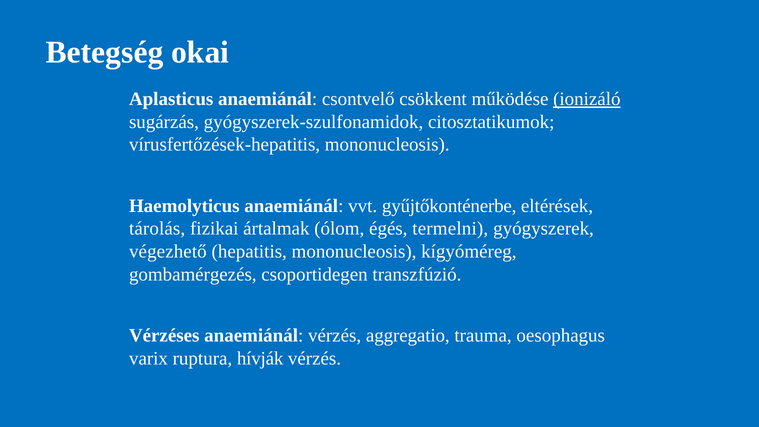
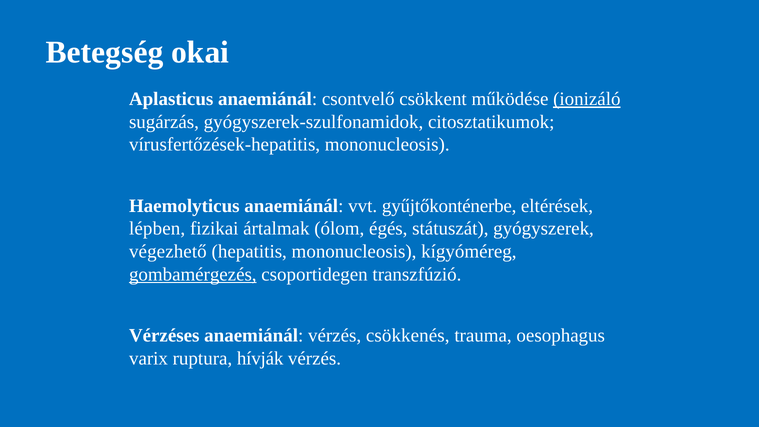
tárolás: tárolás -> lépben (157, 229)
termelni: termelni -> státuszát (450, 229)
gombamérgezés underline: none -> present (193, 274)
aggregatio: aggregatio -> csökkenés (408, 336)
